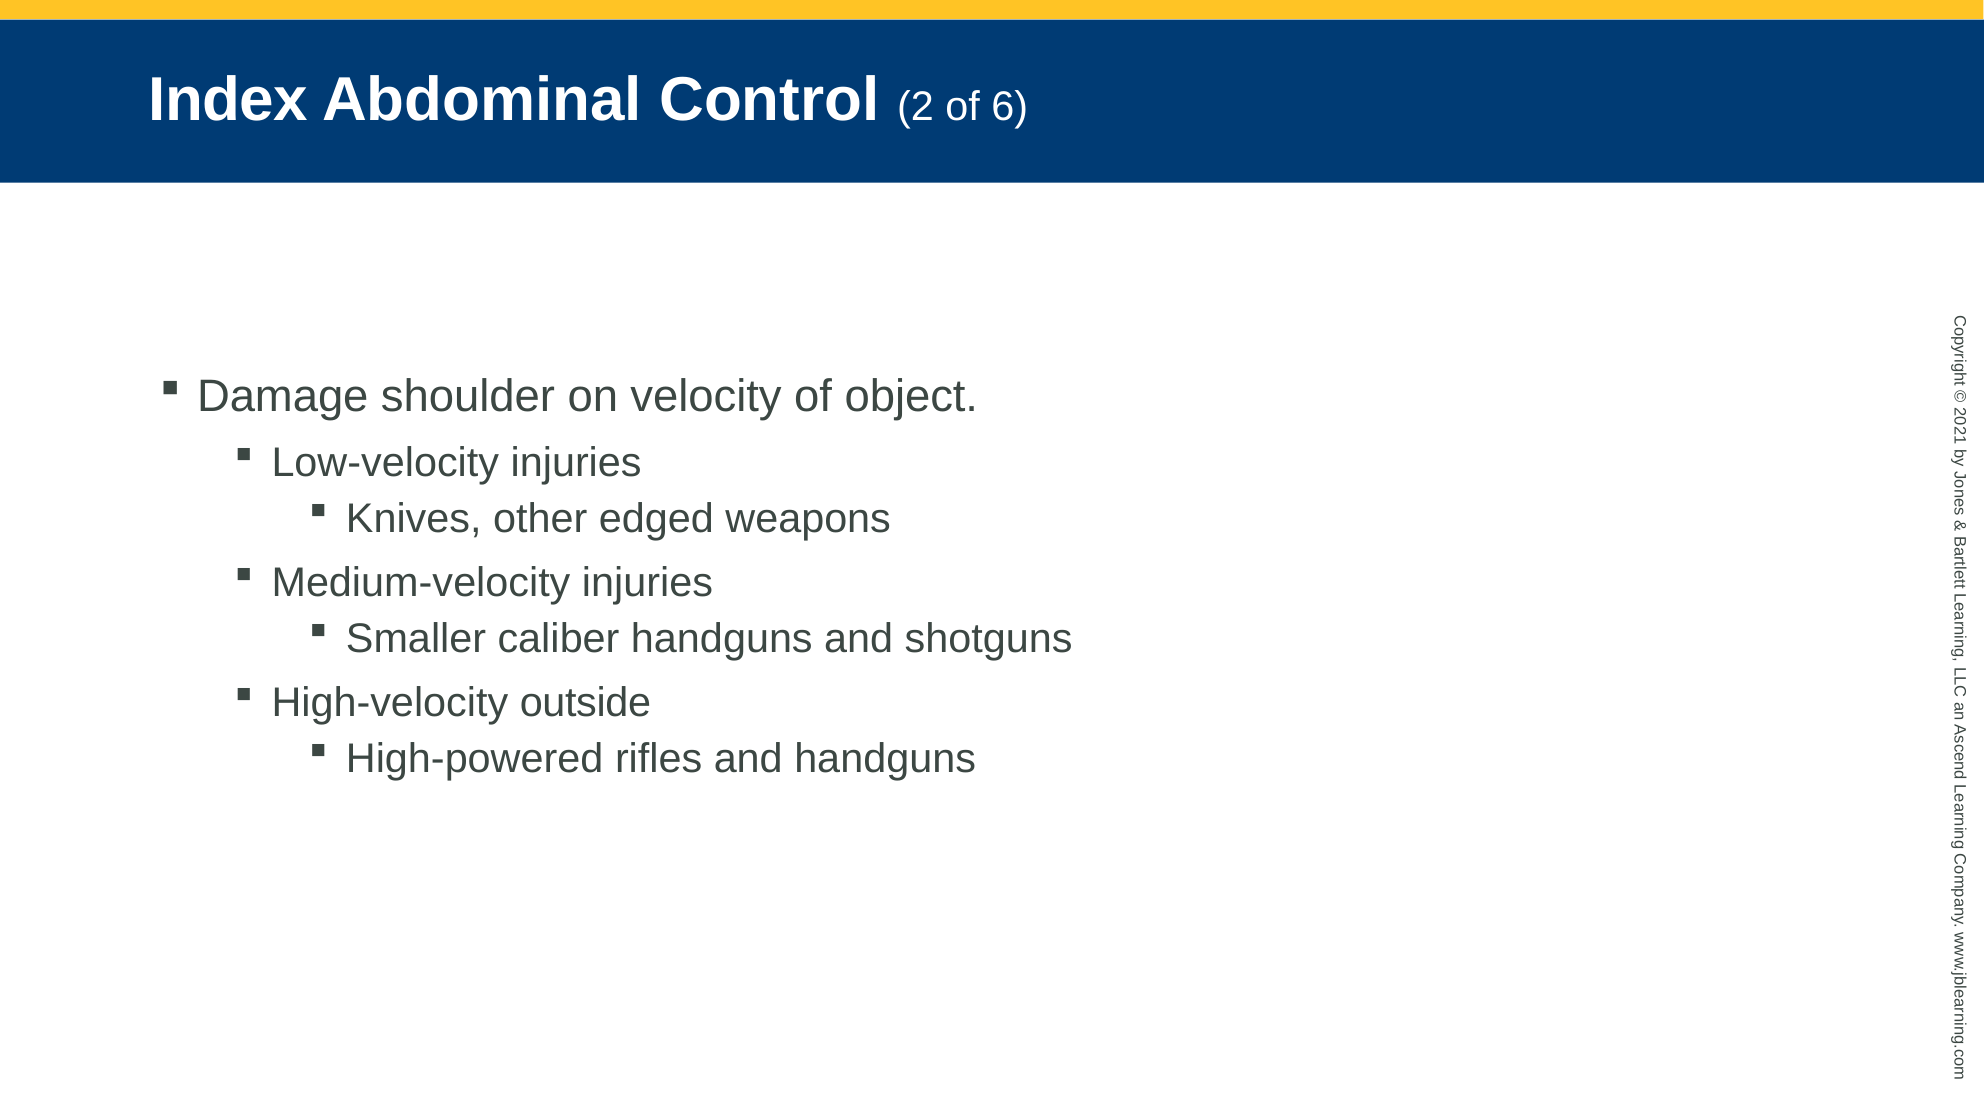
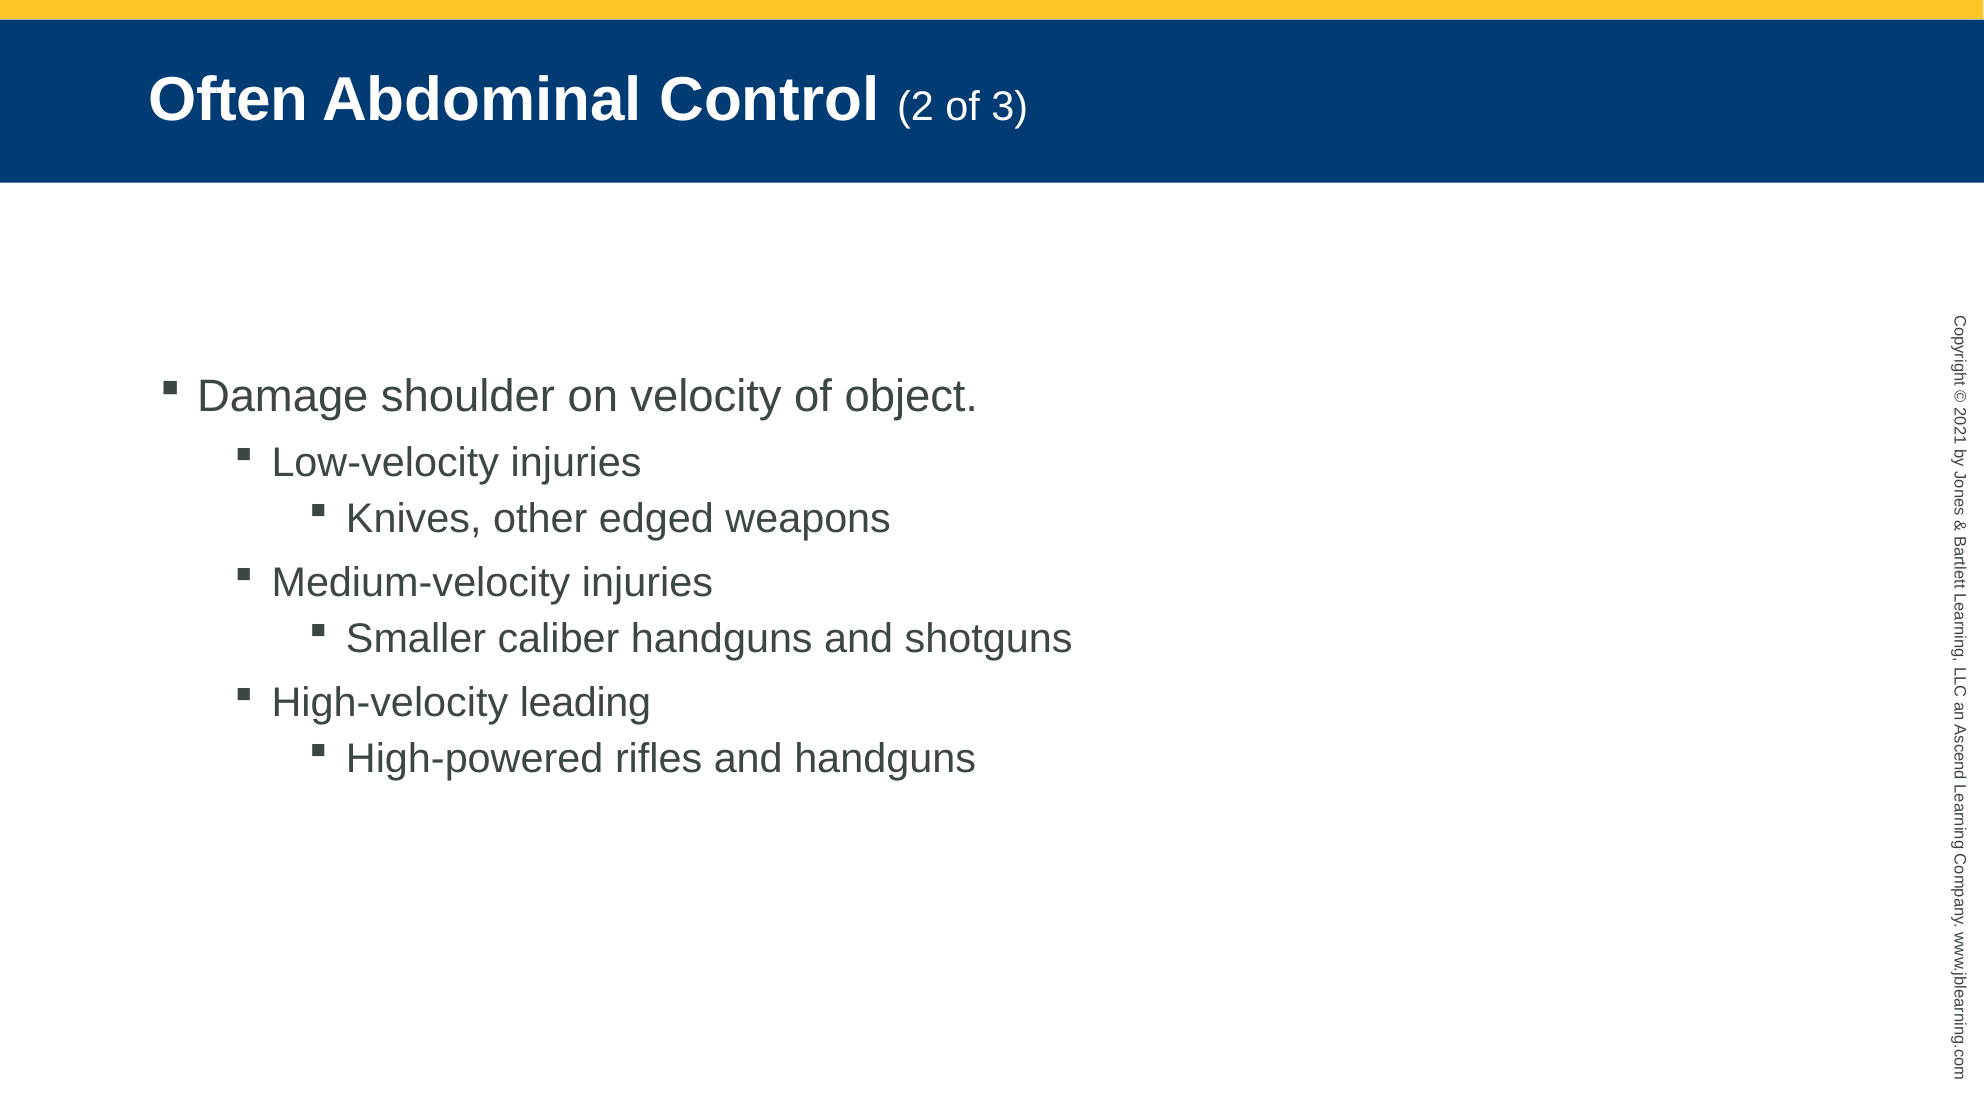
Index: Index -> Often (228, 100)
6: 6 -> 3 (1010, 107)
outside: outside -> leading (585, 703)
